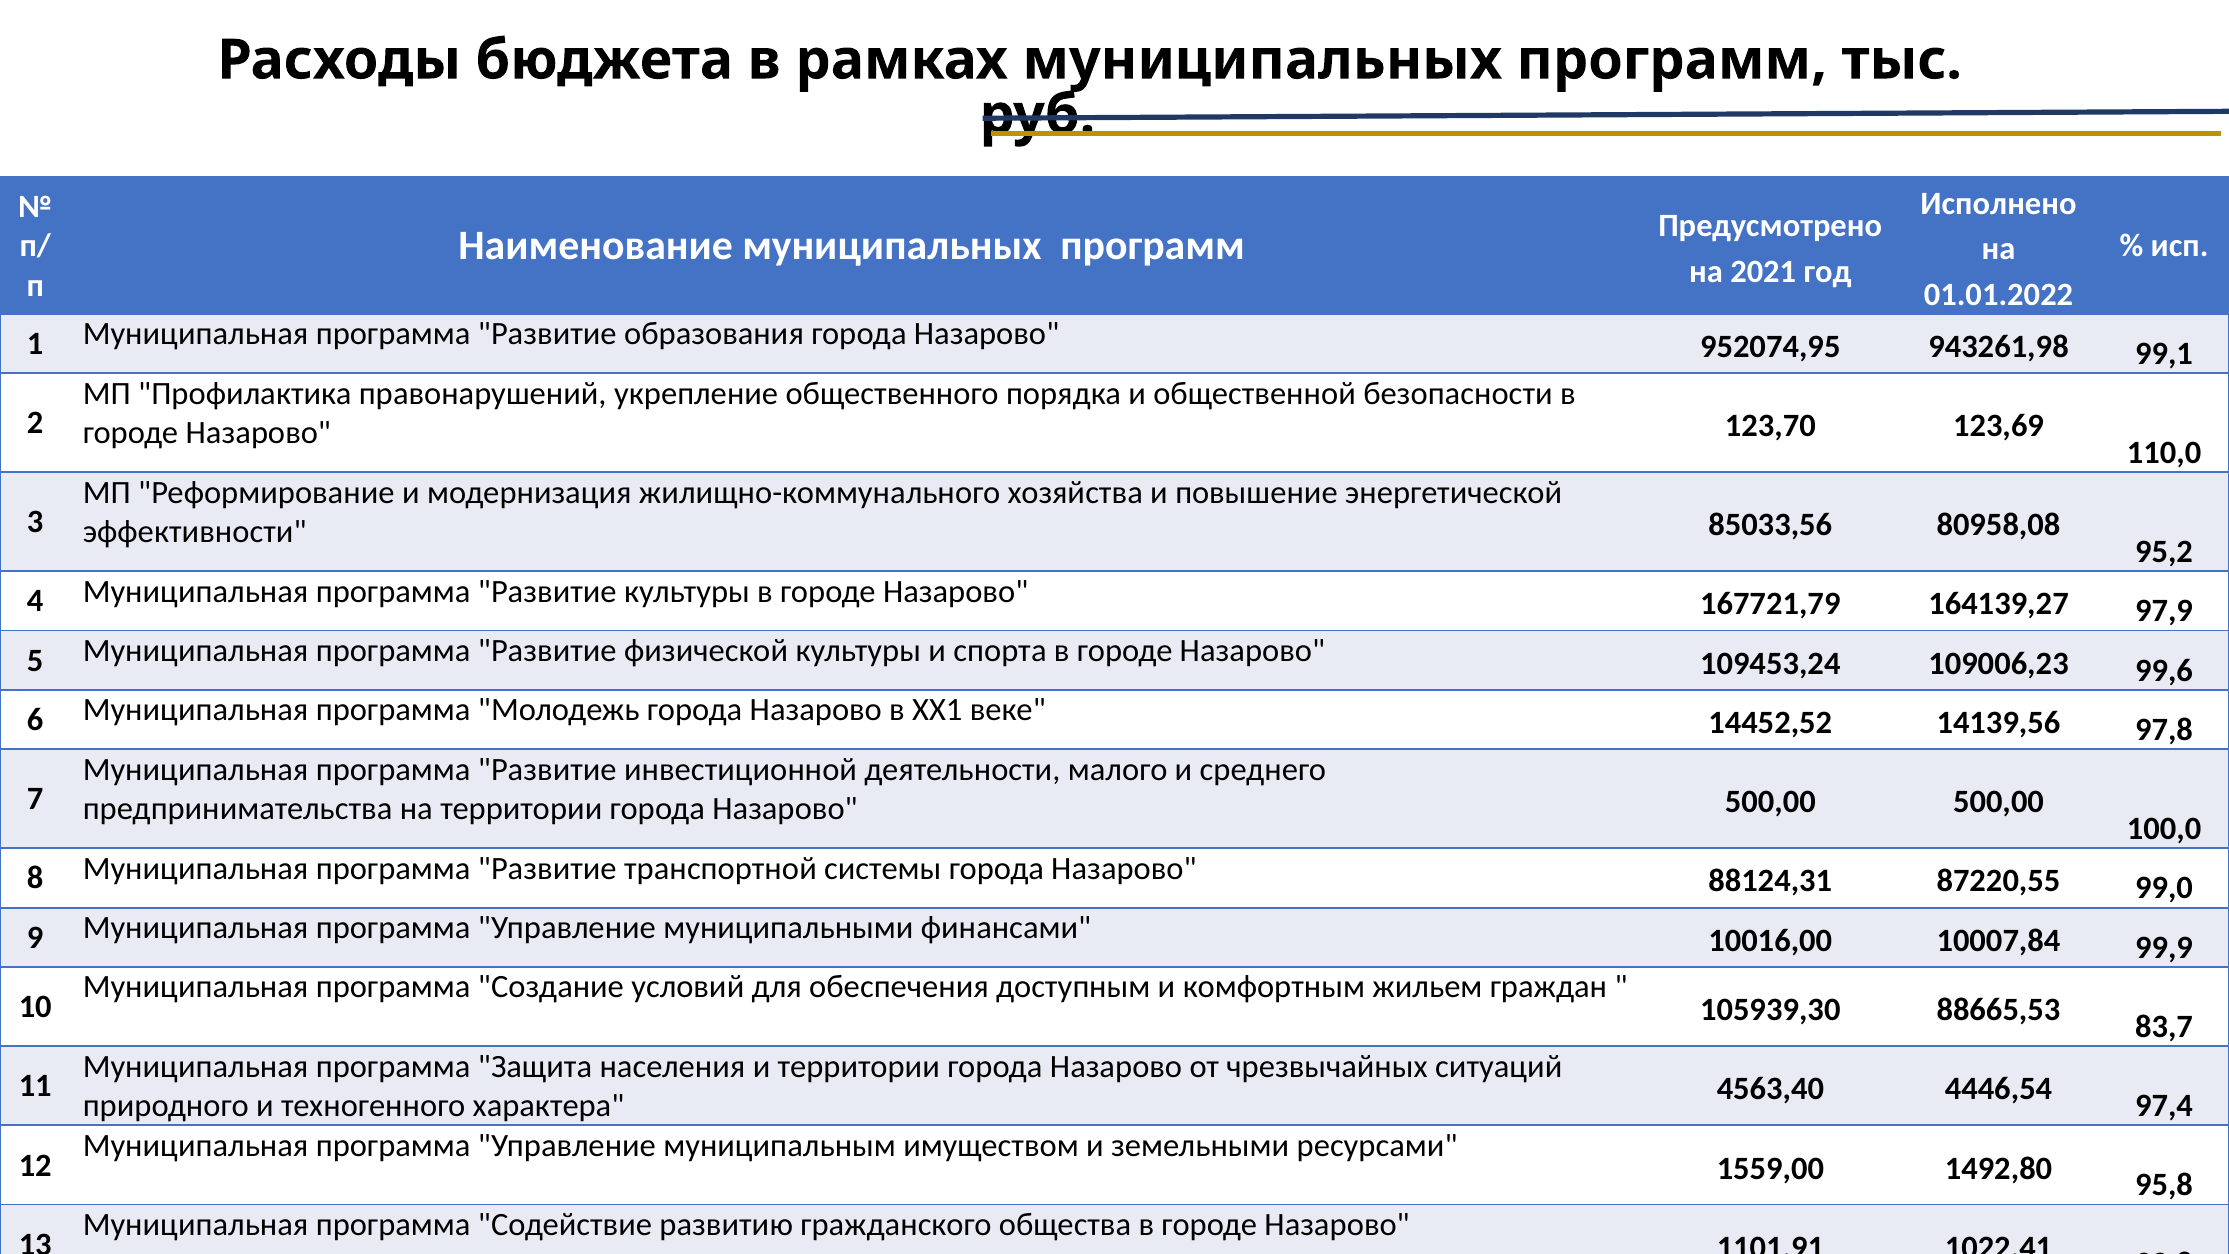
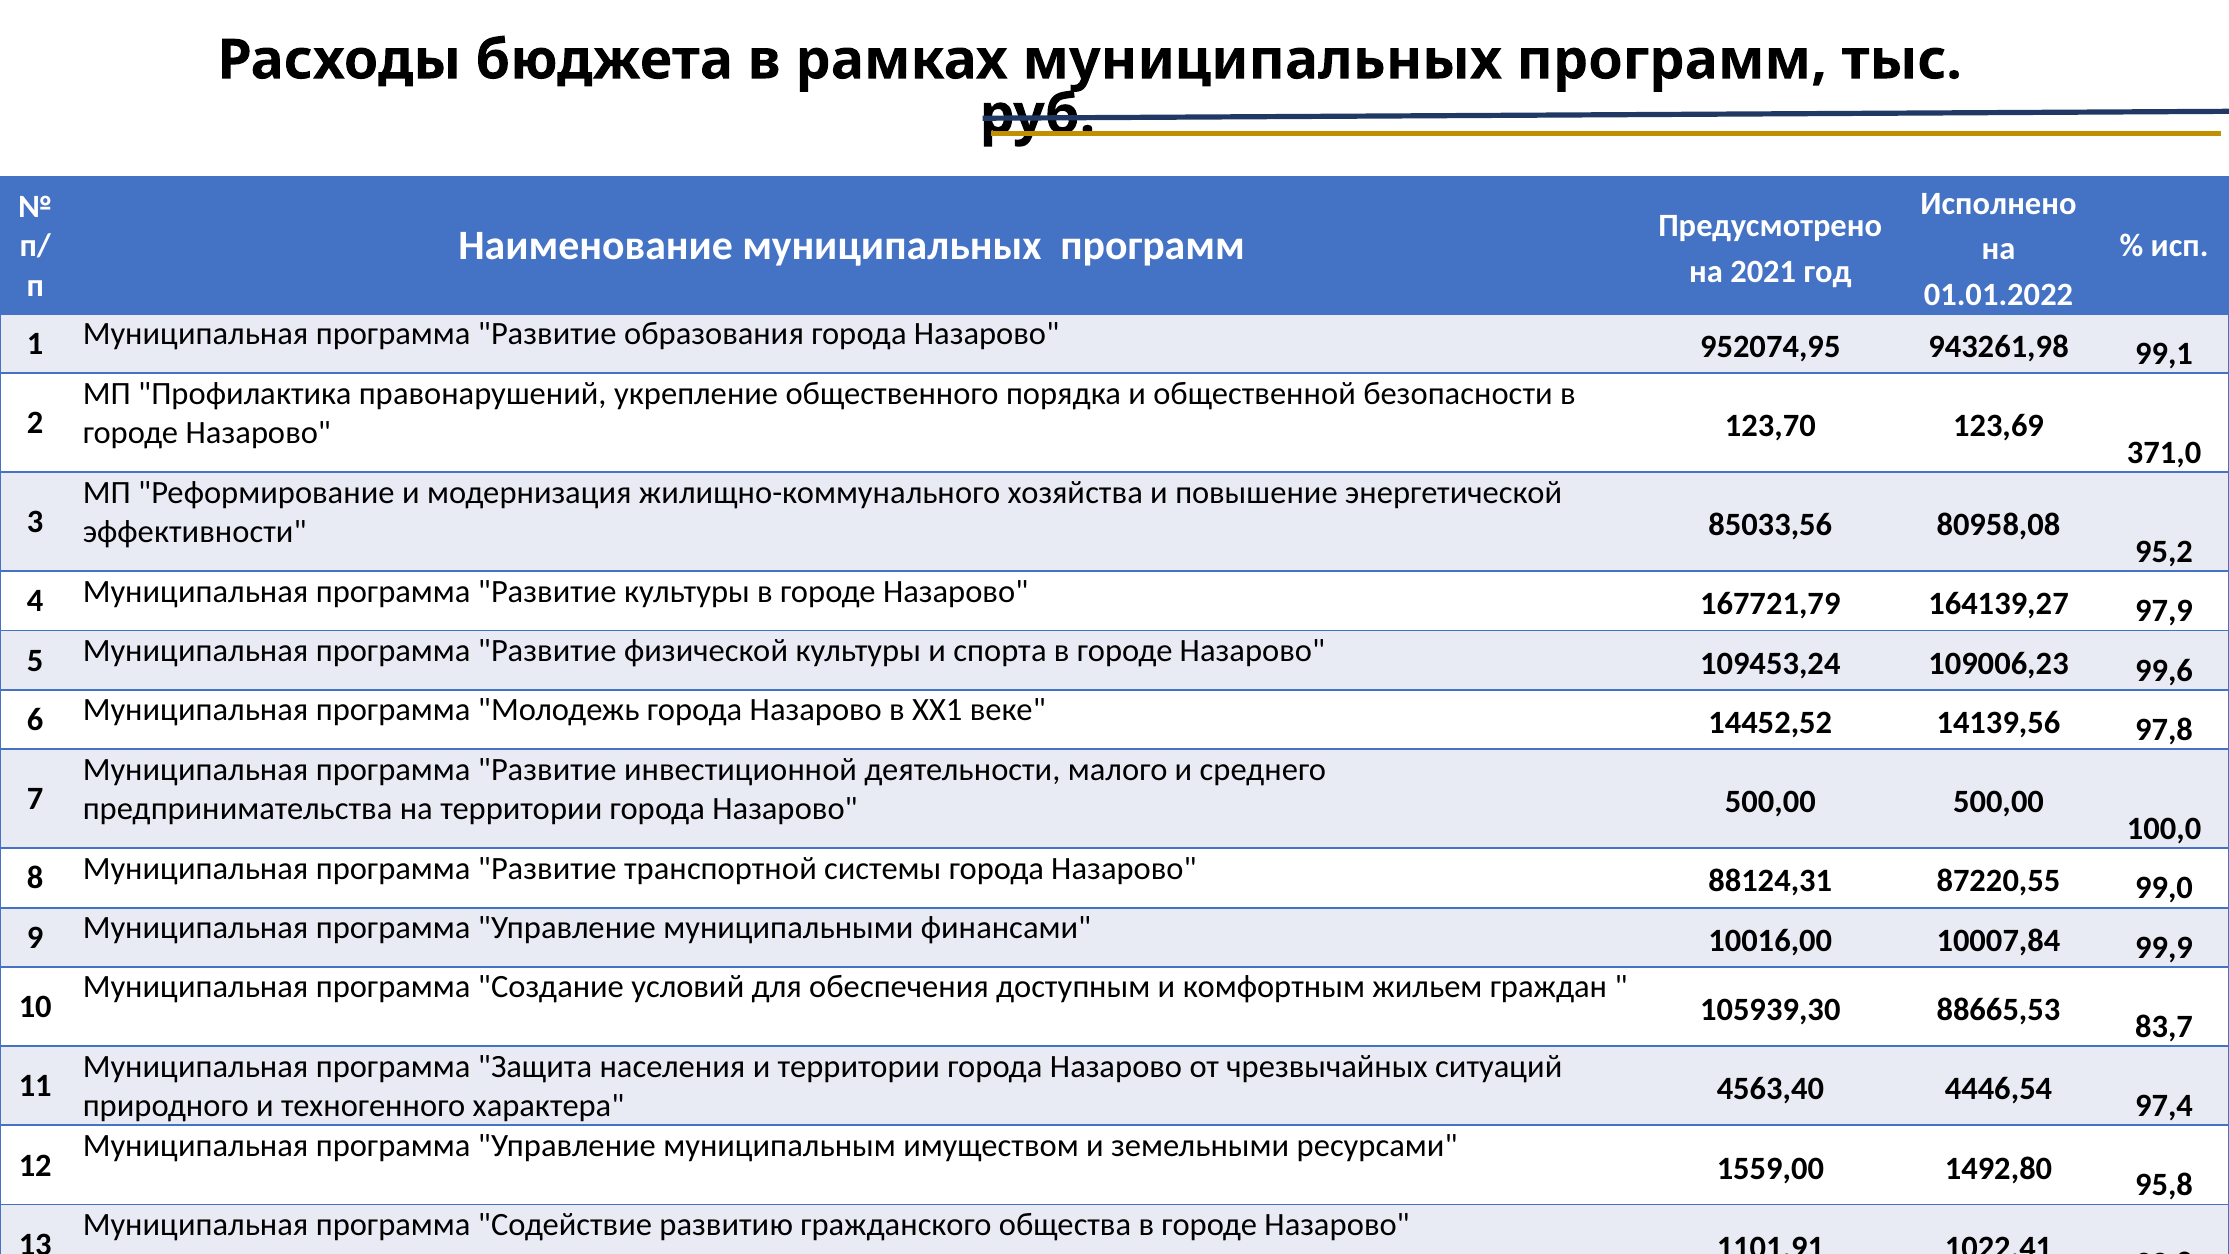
110,0: 110,0 -> 371,0 (2164, 453)
